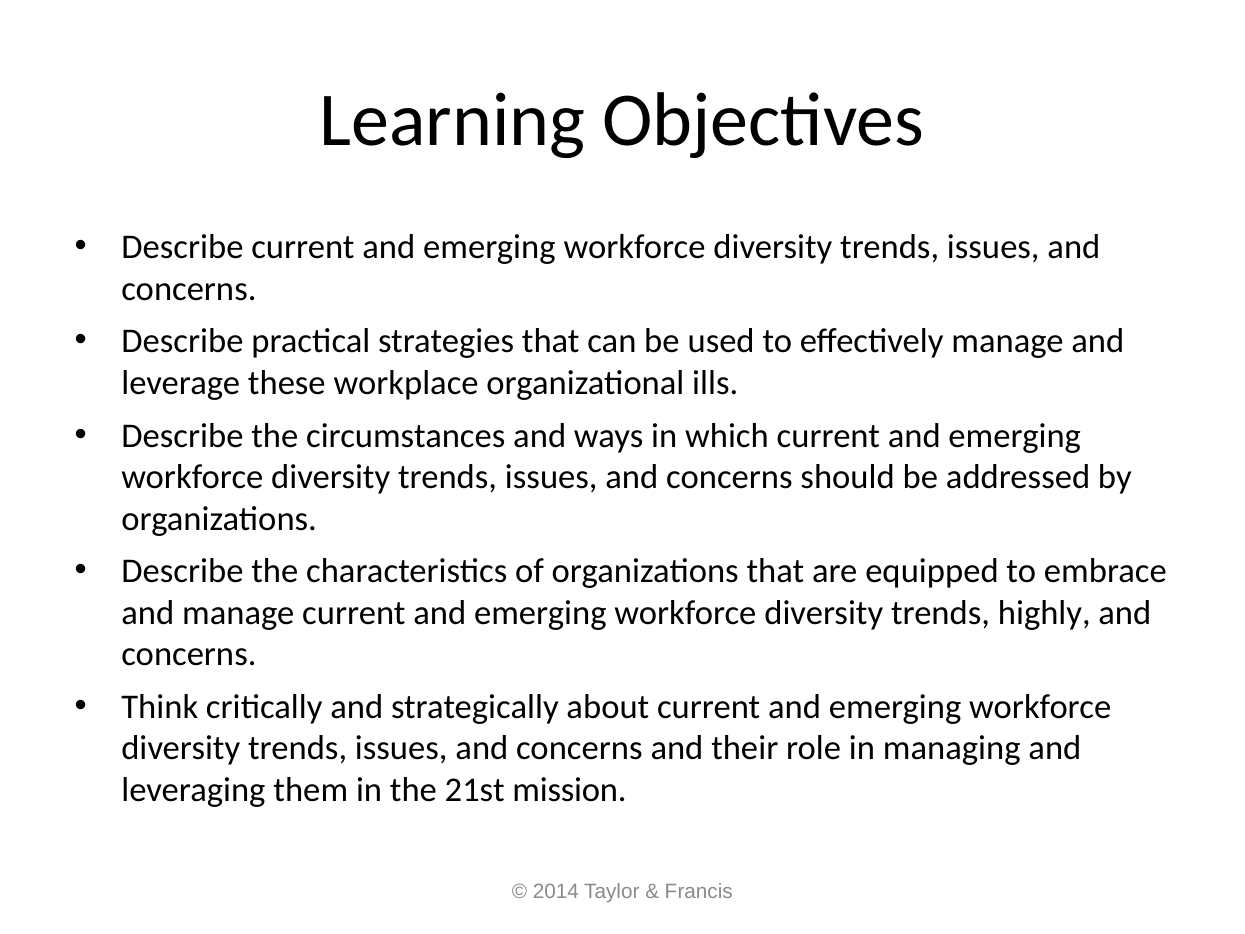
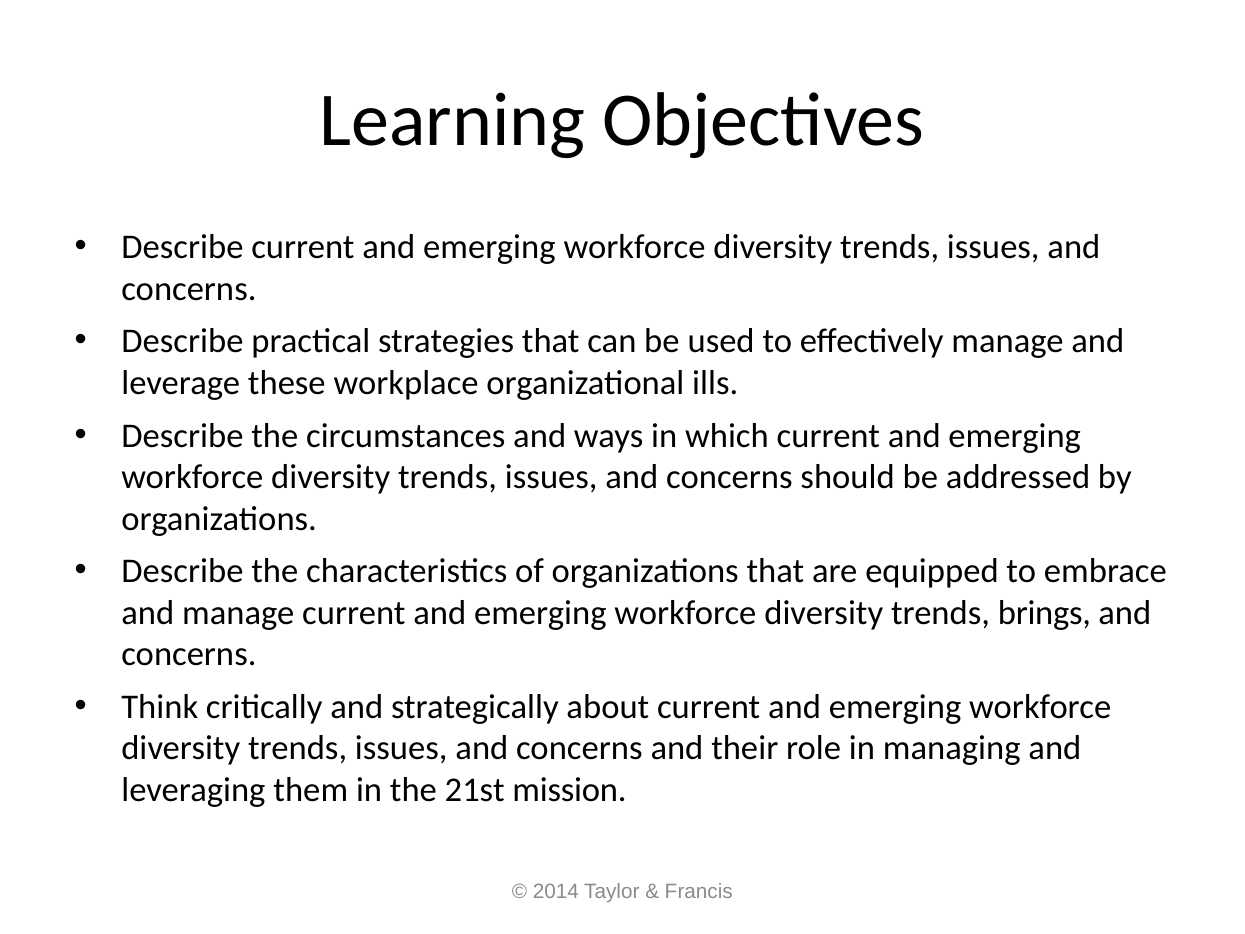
highly: highly -> brings (1044, 613)
